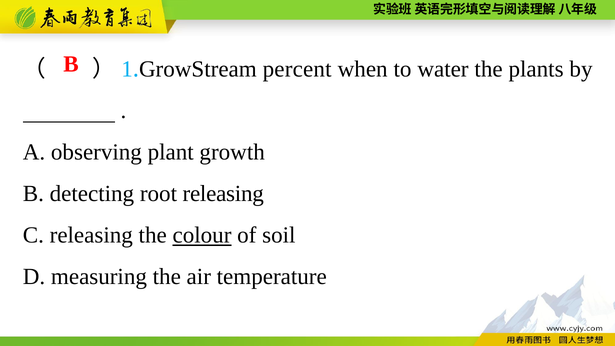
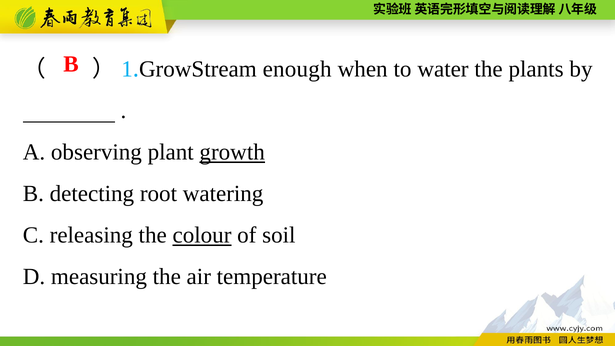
percent: percent -> enough (297, 69)
growth underline: none -> present (232, 152)
root releasing: releasing -> watering (223, 194)
